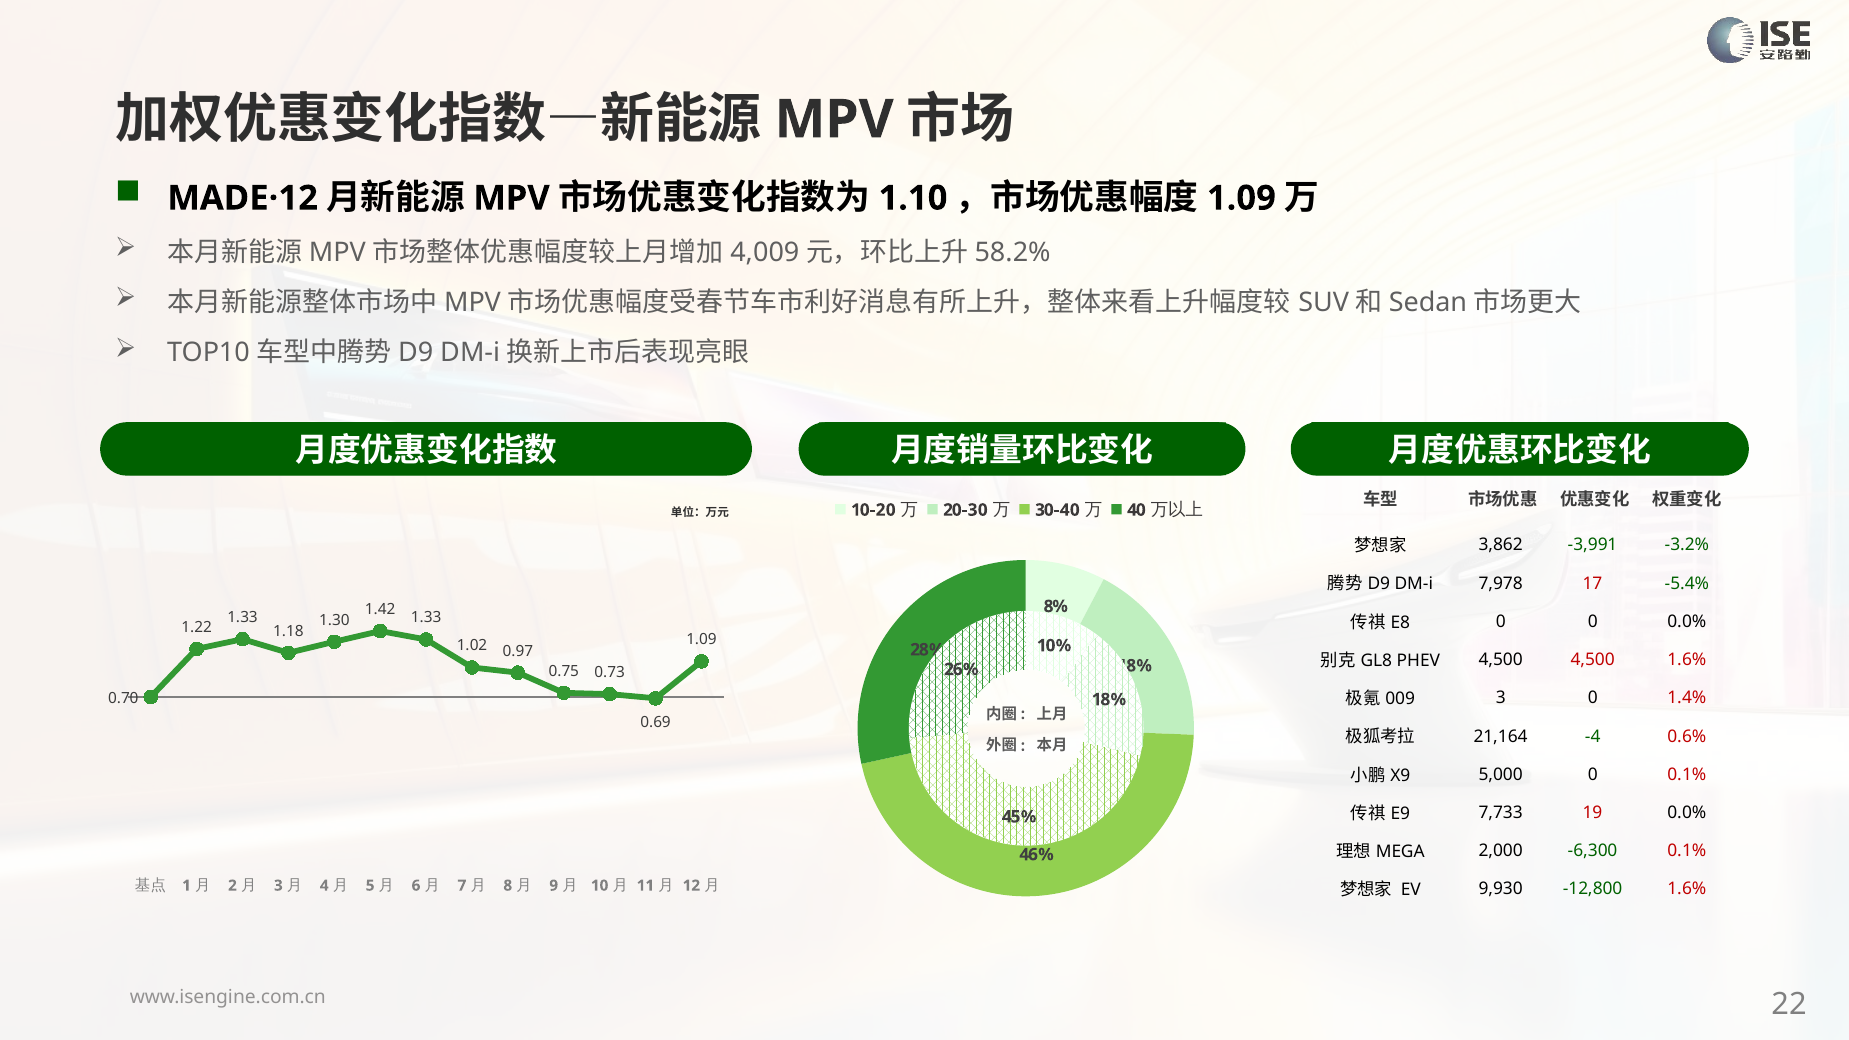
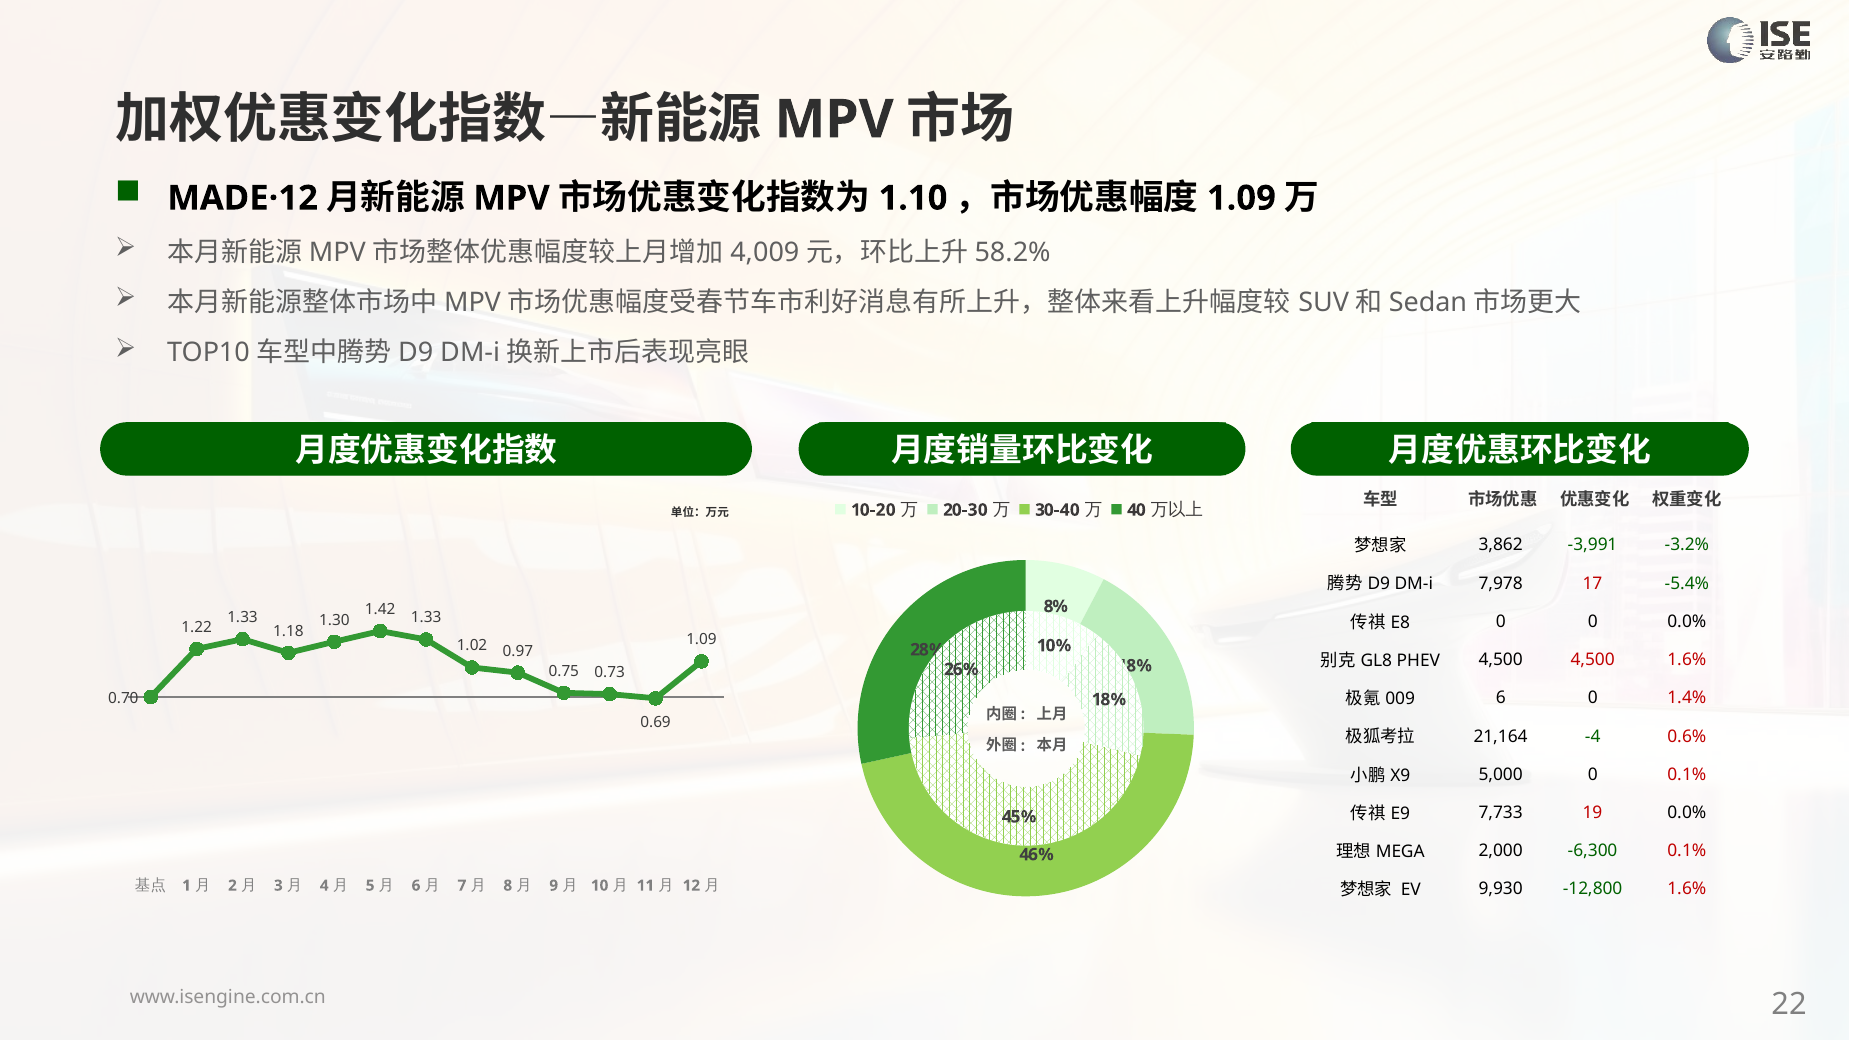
3: 3 -> 6 (1501, 698)
